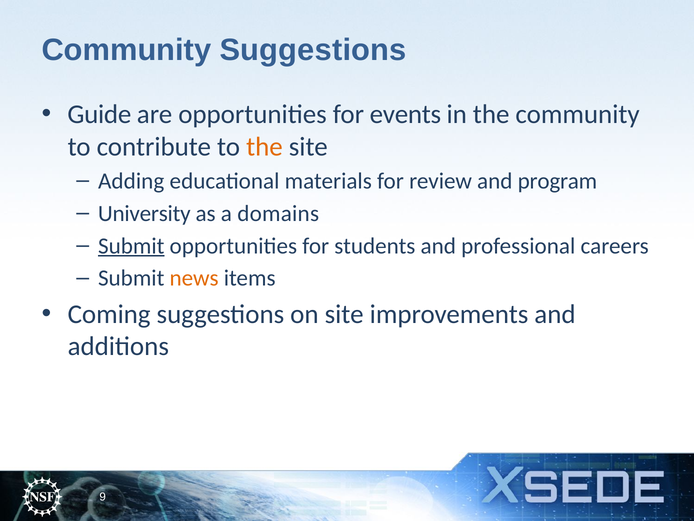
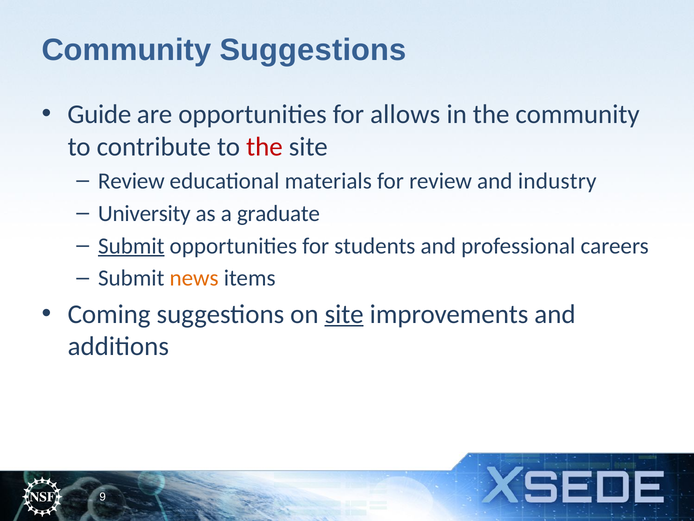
events: events -> allows (405, 114)
the colour: orange -> red (264, 147)
Adding: Adding -> Review (131, 181)
program: program -> industry (557, 181)
domains: domains -> graduate (278, 213)
site underline: none -> present (344, 314)
